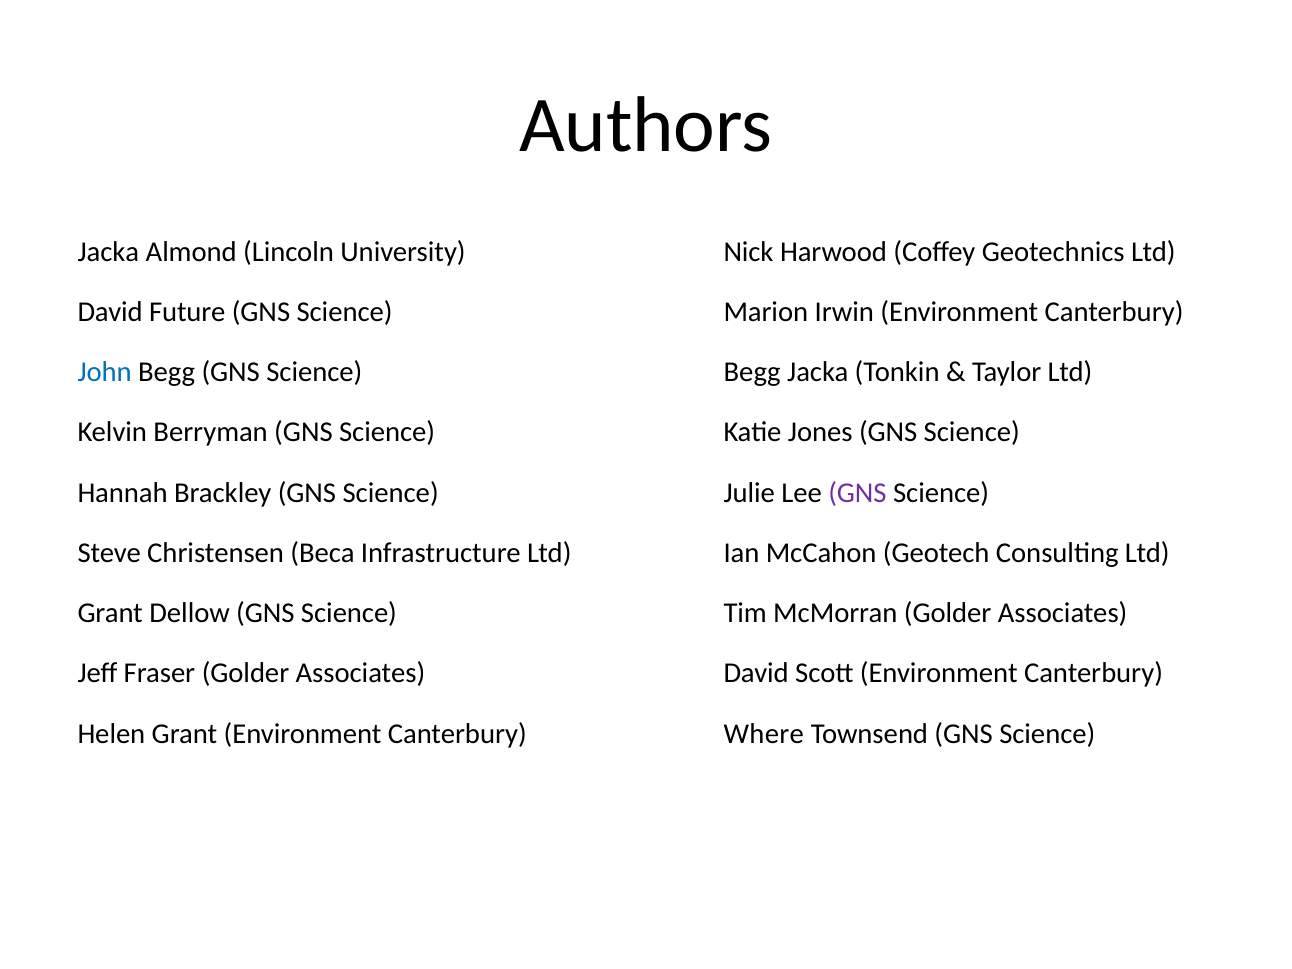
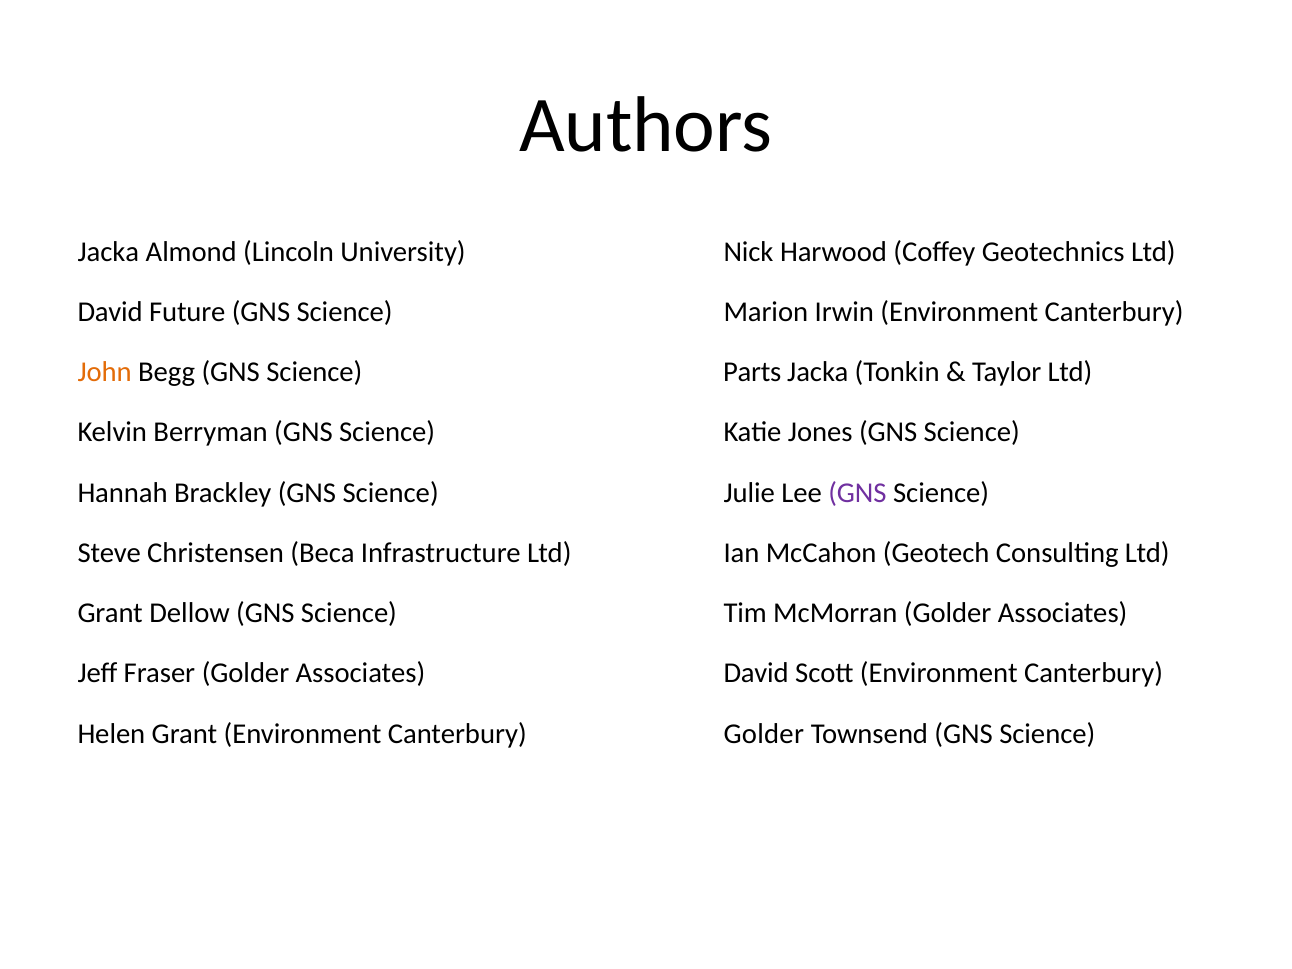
John colour: blue -> orange (105, 372)
Science Begg: Begg -> Parts (752, 372)
Canterbury Where: Where -> Golder (764, 734)
